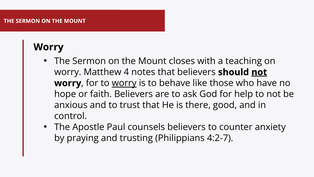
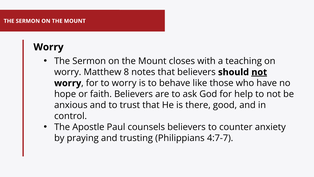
4: 4 -> 8 (126, 72)
worry underline: present -> none (124, 83)
4:2-7: 4:2-7 -> 4:7-7 (220, 138)
